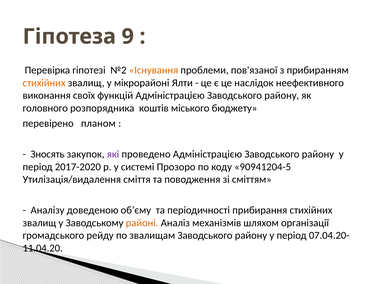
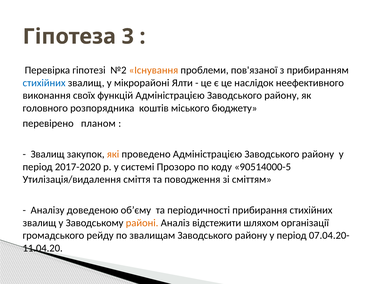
9: 9 -> 3 (128, 37)
стихійних colour: orange -> blue (44, 83)
Зносять: Зносять -> Звалищ (48, 154)
які colour: purple -> orange (113, 154)
90941204-5: 90941204-5 -> 90514000-5 (263, 167)
механізмів: механізмів -> відстежити (217, 223)
